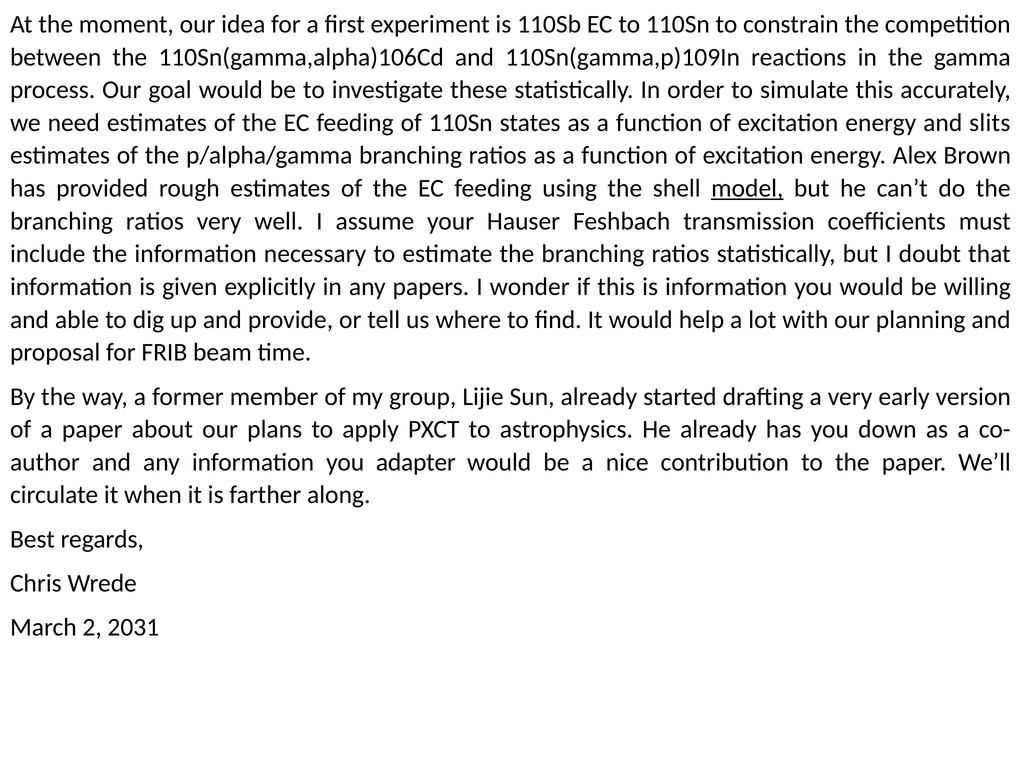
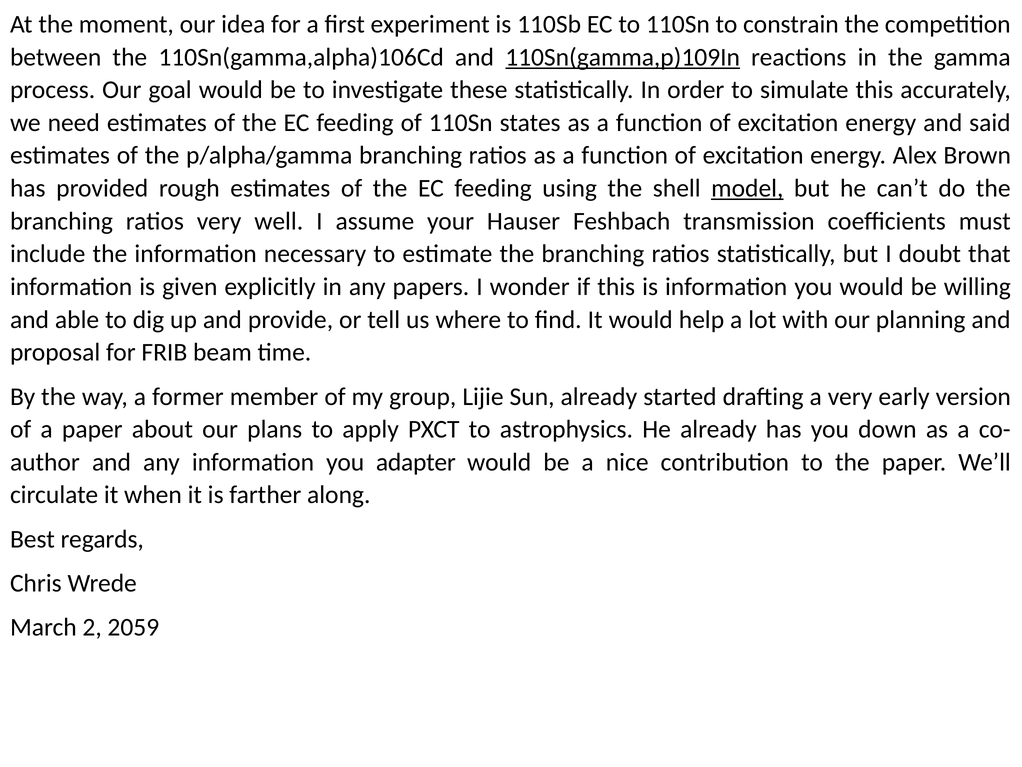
110Sn(gamma,p)109In underline: none -> present (623, 57)
slits: slits -> said (990, 123)
2031: 2031 -> 2059 (133, 627)
